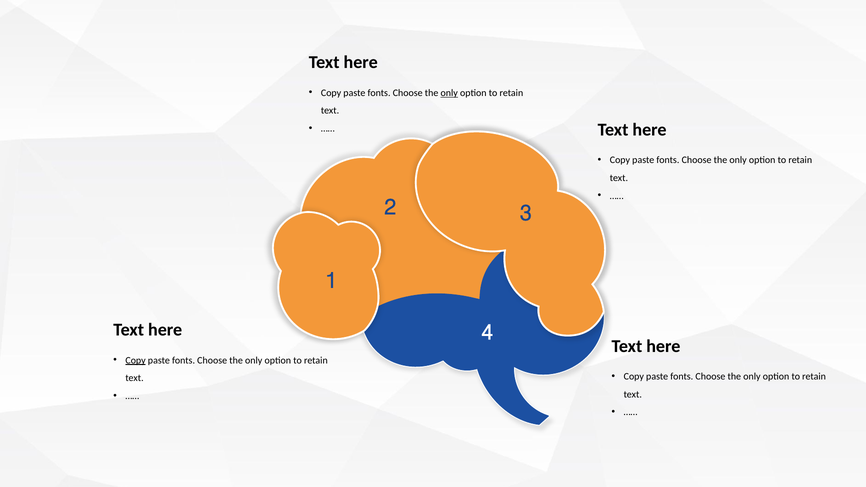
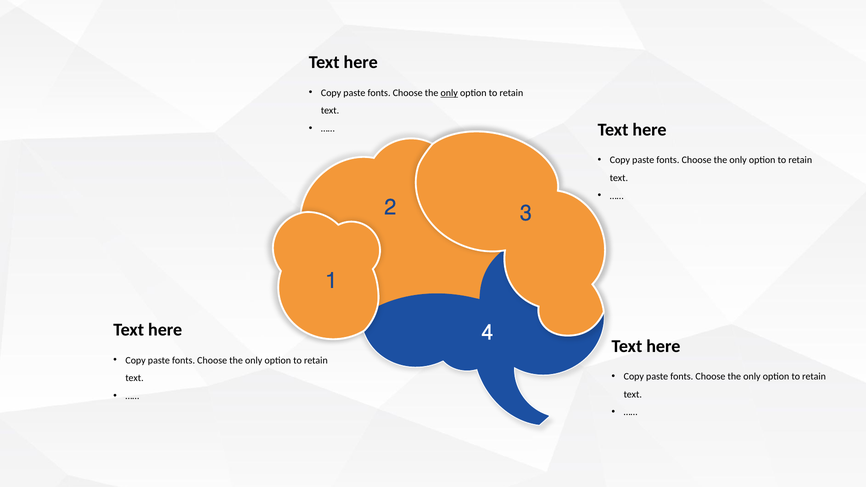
Copy underline: present -> none (136, 360)
